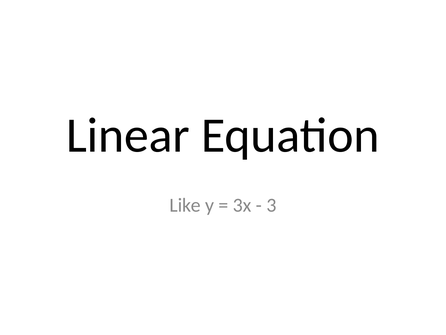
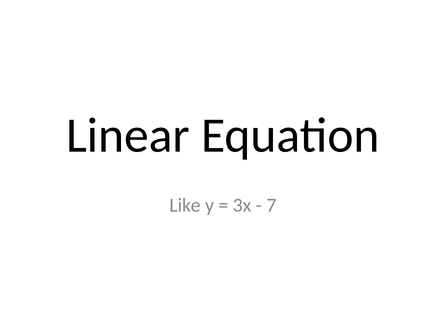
3: 3 -> 7 (271, 205)
